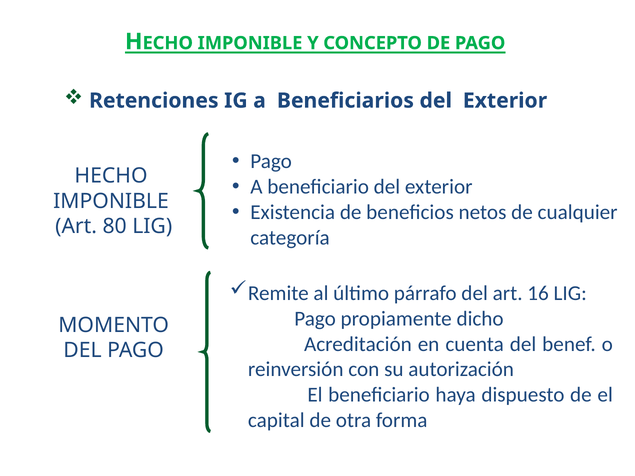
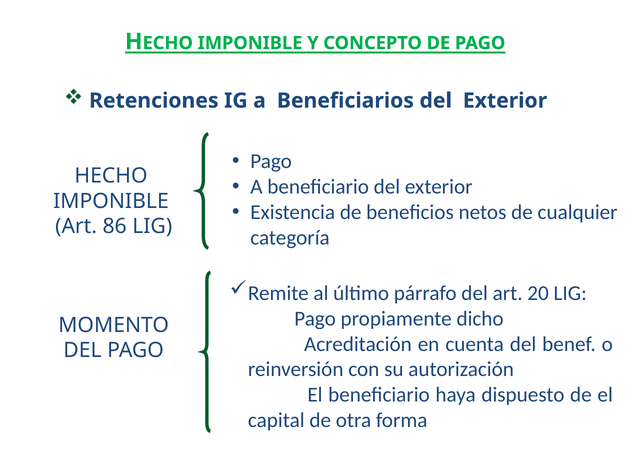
80: 80 -> 86 (115, 227)
16: 16 -> 20 (538, 293)
